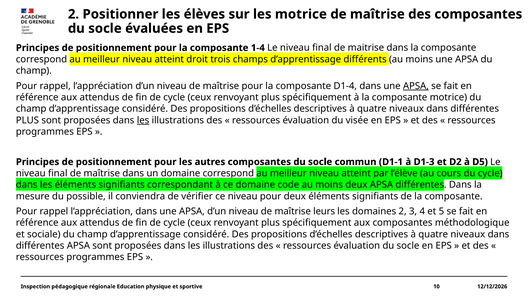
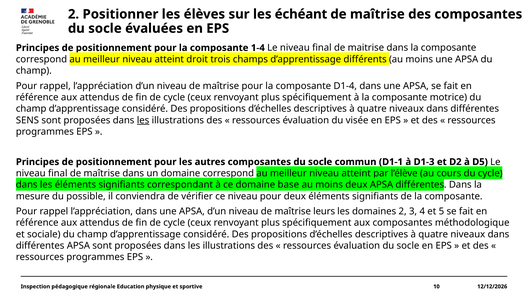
les motrice: motrice -> échéant (301, 14)
APSA underline: present -> none (416, 86)
PLUS: PLUS -> SENS (27, 120)
code: code -> base (288, 185)
